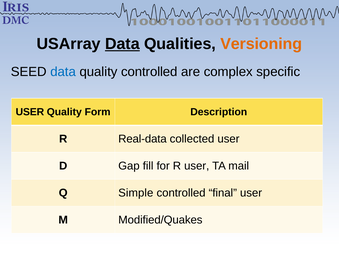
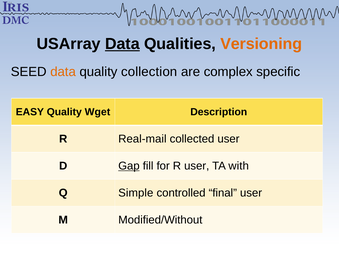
data colour: blue -> orange (63, 72)
quality controlled: controlled -> collection (149, 72)
USER: USER -> EASY (30, 112)
Form: Form -> Wget (98, 112)
Real-data: Real-data -> Real-mail (142, 139)
Gap underline: none -> present (129, 166)
mail: mail -> with (239, 166)
Modified/Quakes: Modified/Quakes -> Modified/Without (160, 220)
